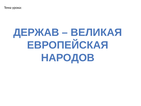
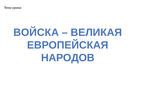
ДЕРЖАВ: ДЕРЖАВ -> ВОЙСКА (36, 32)
